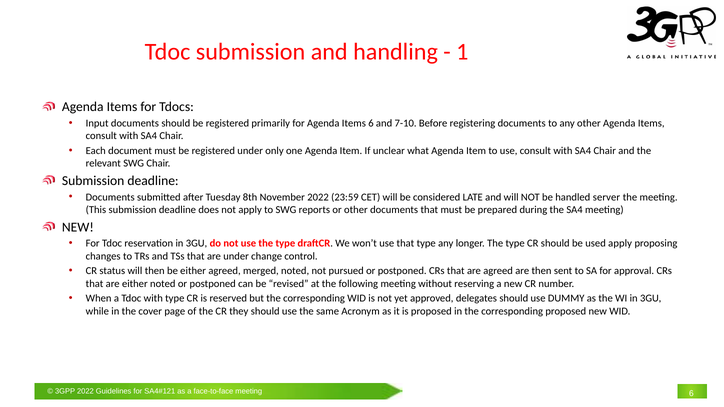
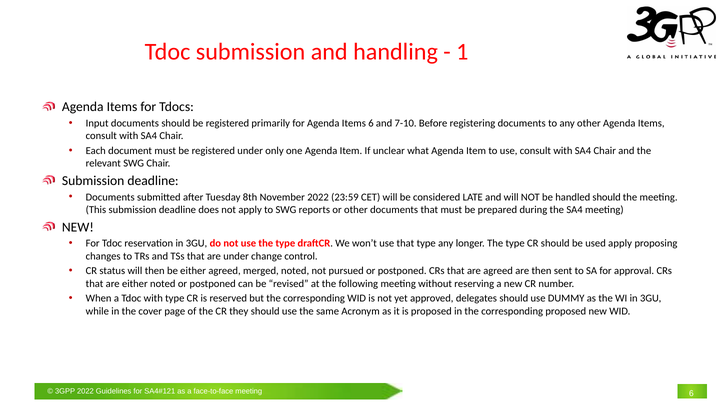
handled server: server -> should (607, 197)
